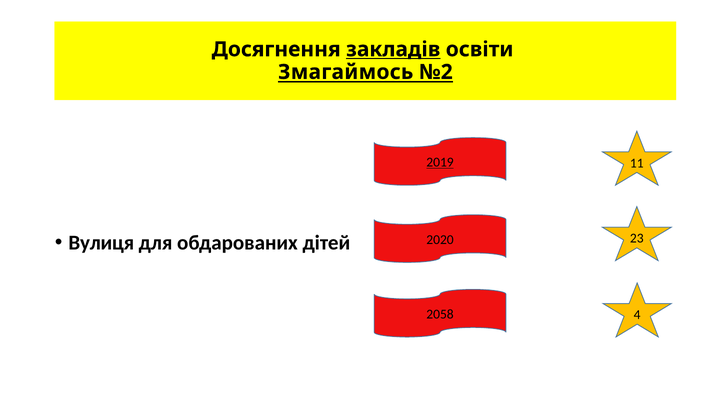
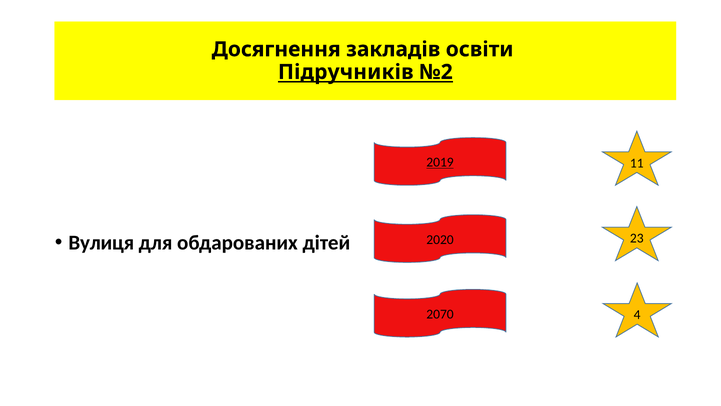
закладів underline: present -> none (393, 49)
Змагаймось: Змагаймось -> Підручників (346, 72)
2058: 2058 -> 2070 (440, 314)
